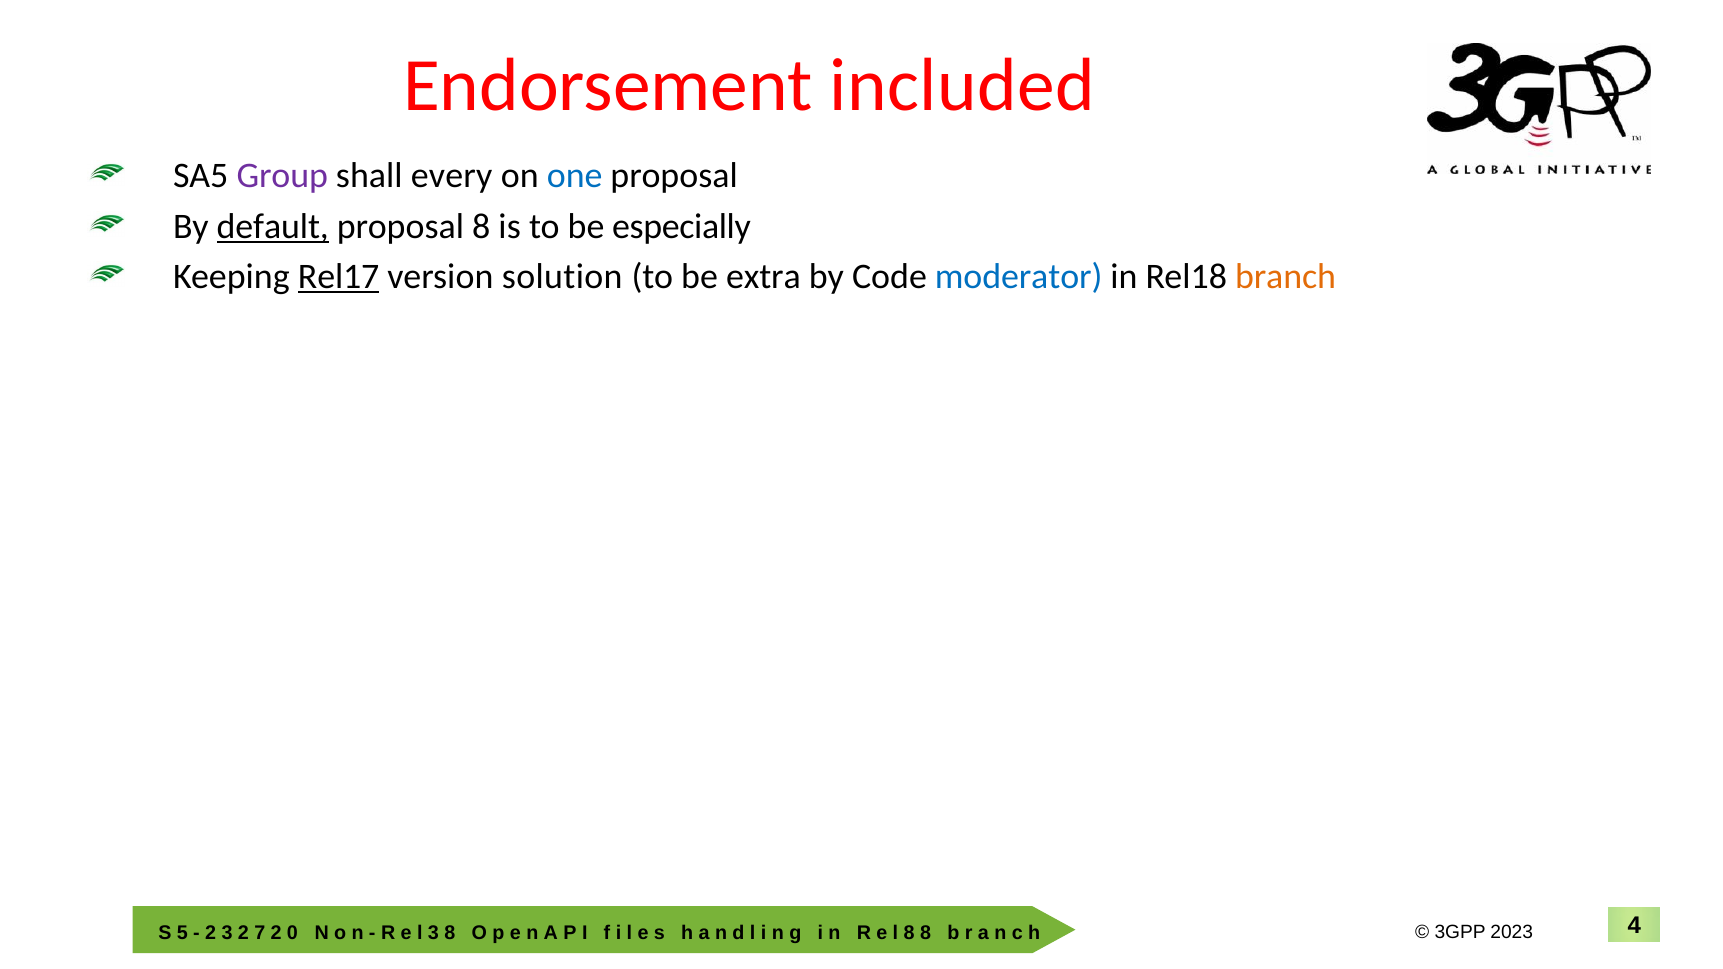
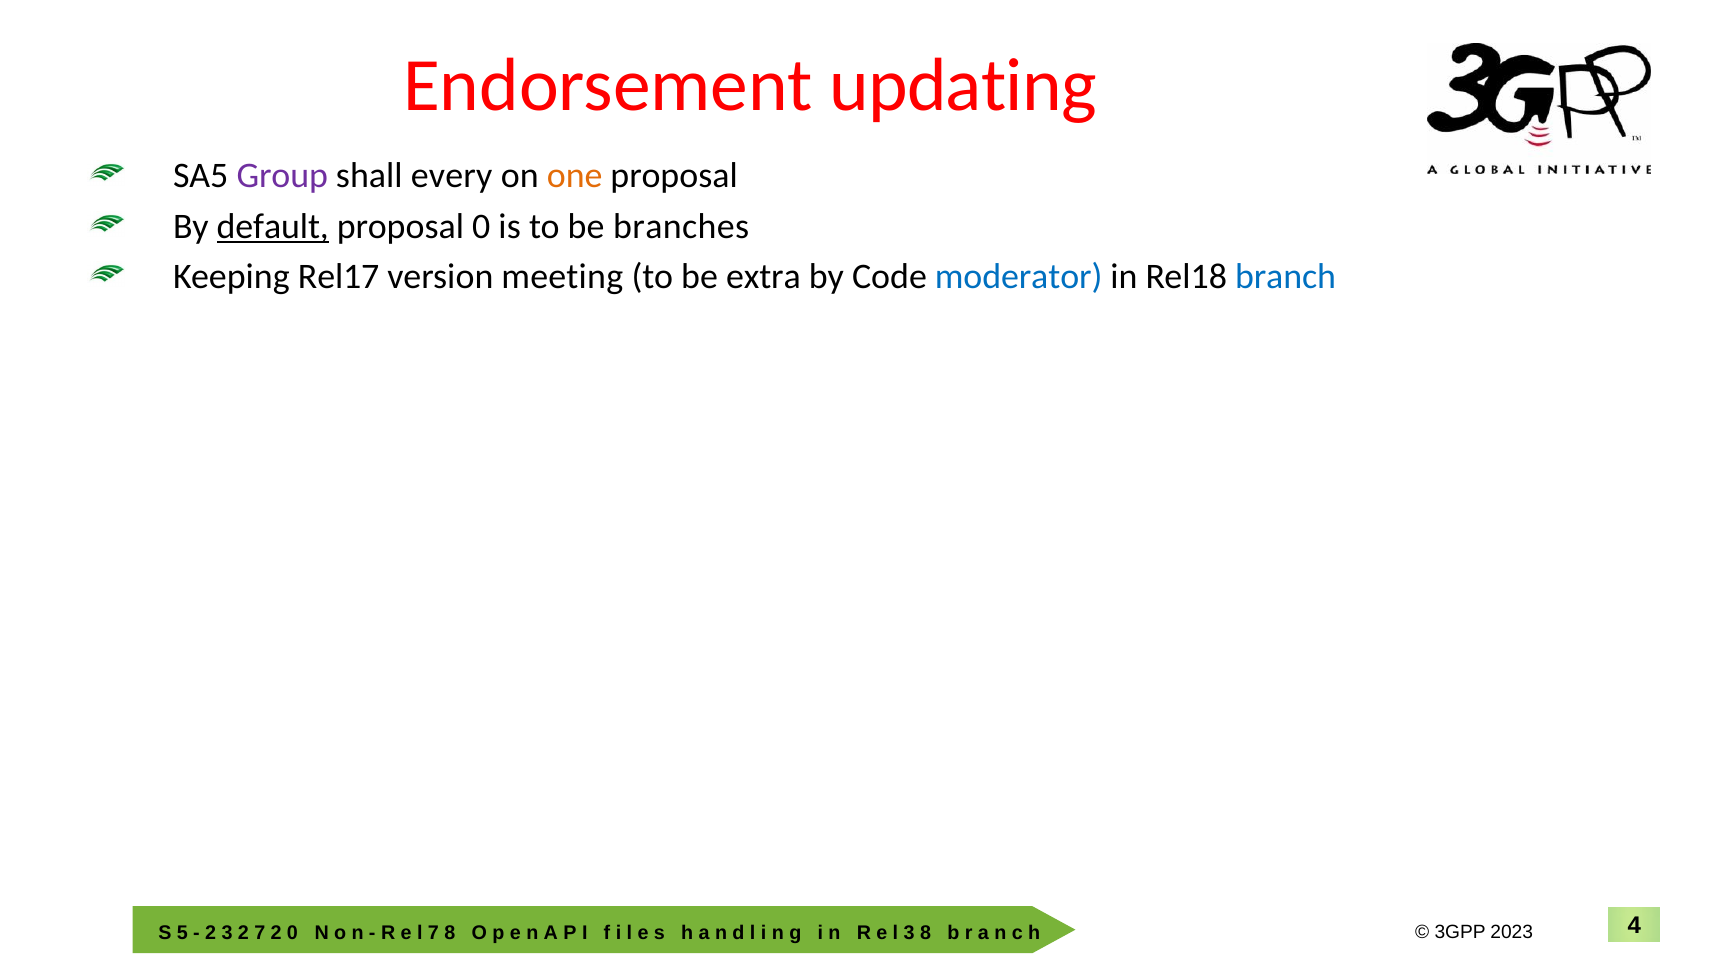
included: included -> updating (963, 86)
one colour: blue -> orange (575, 176)
proposal 8: 8 -> 0 (481, 226)
especially: especially -> branches (681, 226)
Rel17 underline: present -> none (339, 277)
solution: solution -> meeting (562, 277)
branch colour: orange -> blue (1286, 277)
3: 3 -> 7 (433, 933)
8: 8 -> 3 (909, 933)
